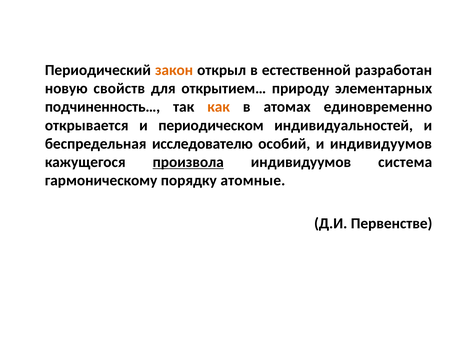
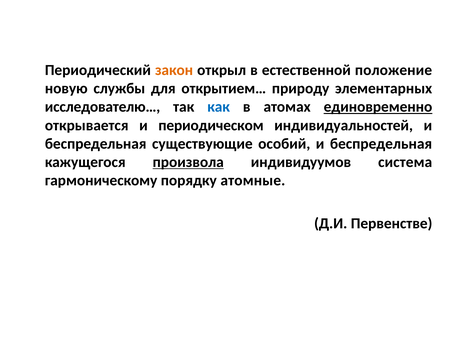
разработан: разработан -> положение (393, 70)
свойств: свойств -> службы (119, 88)
подчиненность…: подчиненность… -> исследователю… (103, 107)
как colour: orange -> blue (219, 107)
единовременно underline: none -> present (378, 107)
исследователю: исследователю -> существующие (202, 144)
особий и индивидуумов: индивидуумов -> беспредельная (381, 144)
